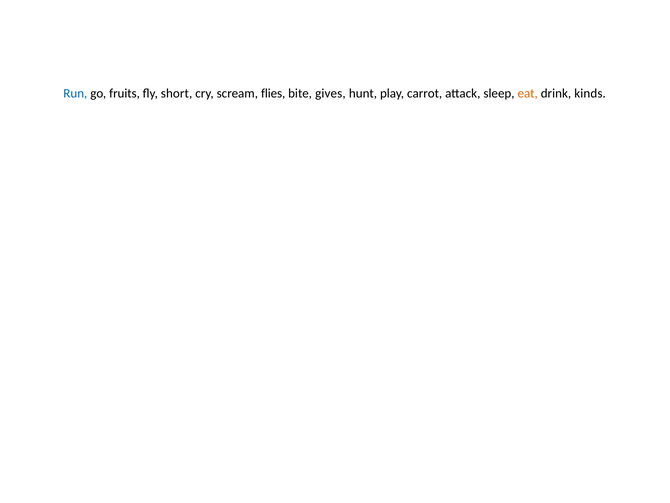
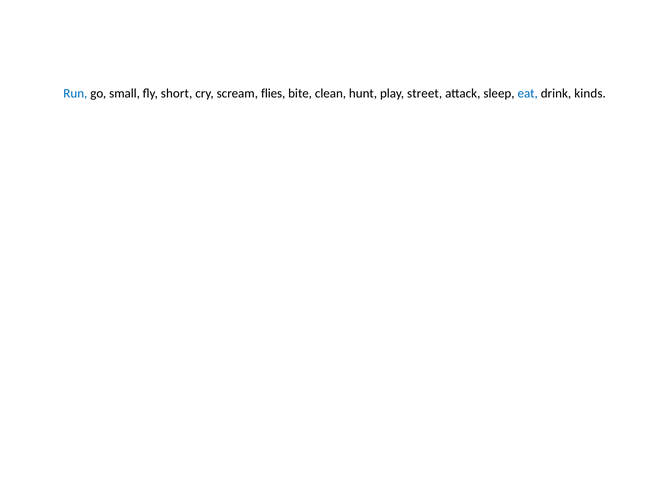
fruits: fruits -> small (125, 93)
gives: gives -> clean (331, 93)
carrot: carrot -> street (425, 93)
eat colour: orange -> blue (528, 93)
